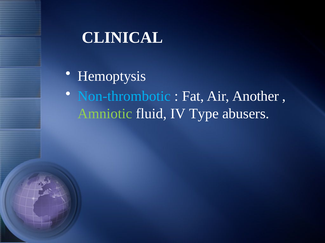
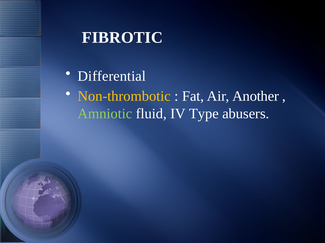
CLINICAL: CLINICAL -> FIBROTIC (122, 38)
Hemoptysis: Hemoptysis -> Differential (112, 76)
Non-thrombotic colour: light blue -> yellow (124, 97)
